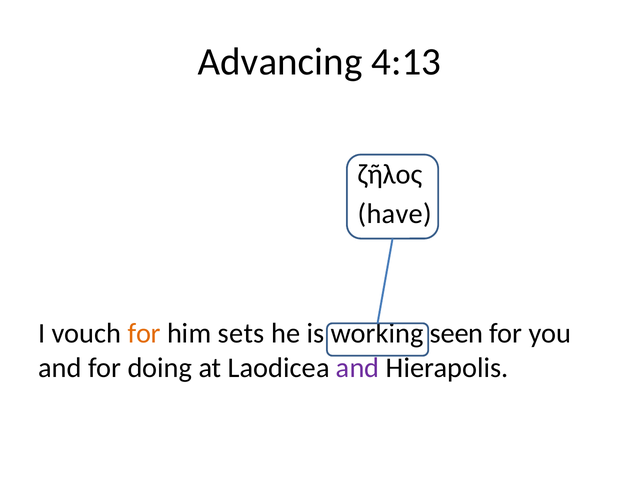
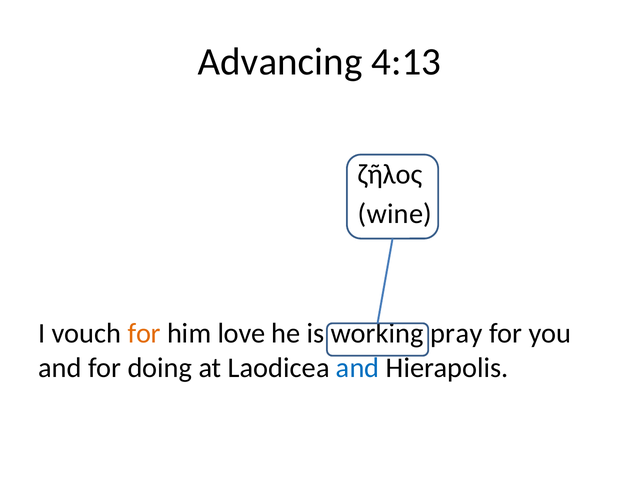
have: have -> wine (395, 214)
sets: sets -> love (241, 333)
seen: seen -> pray (456, 333)
and colour: purple -> blue (358, 367)
